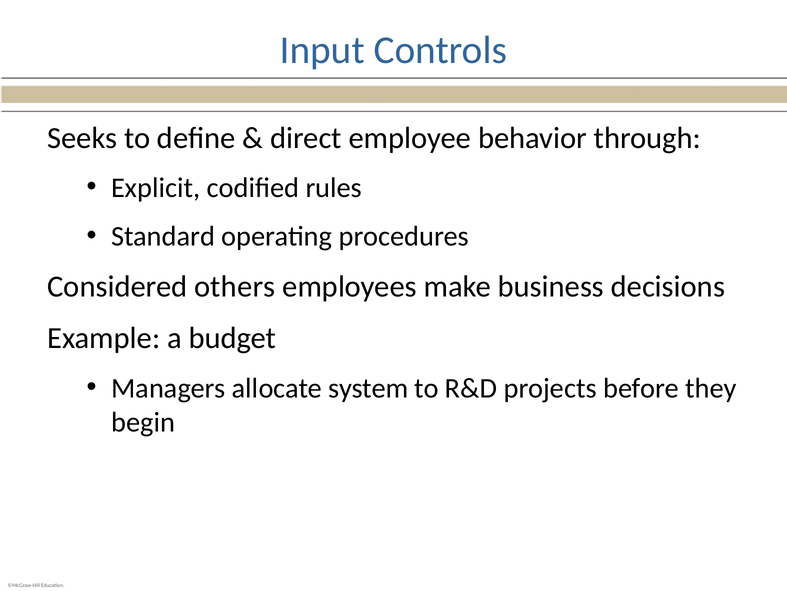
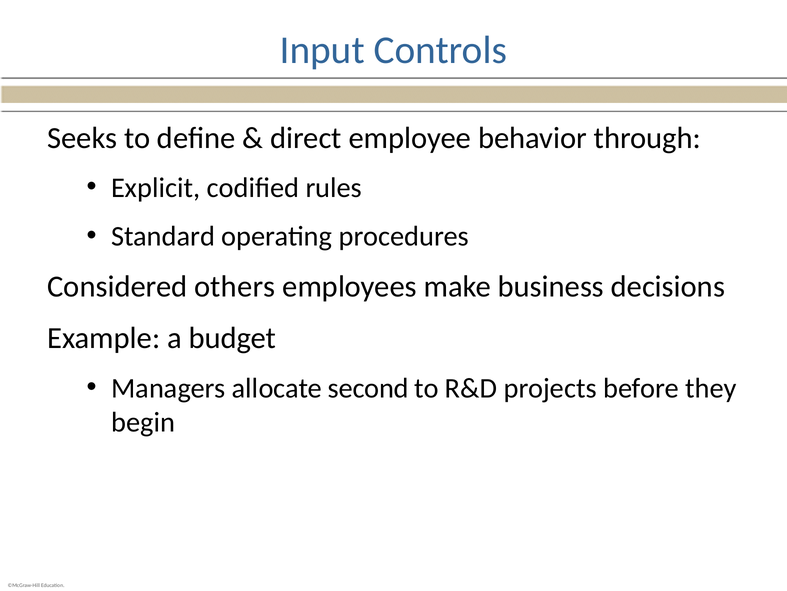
system: system -> second (368, 388)
